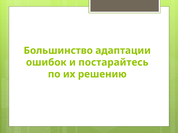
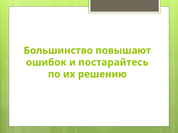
адаптации: адаптации -> повышают (123, 51)
